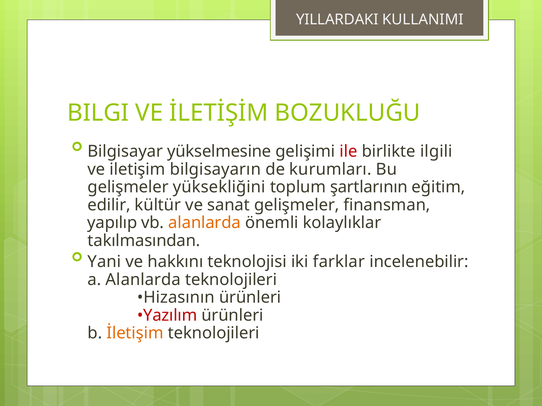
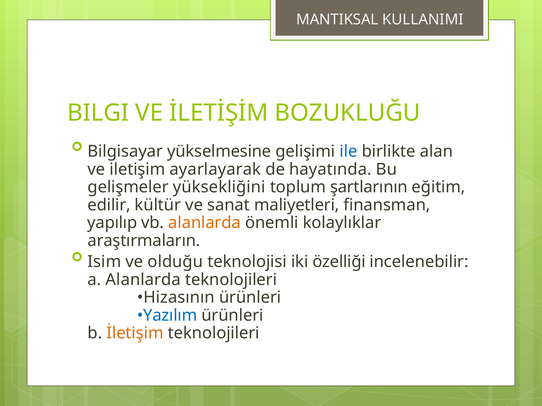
YILLARDAKI: YILLARDAKI -> MANTIKSAL (337, 20)
ile colour: red -> blue (349, 152)
ilgili: ilgili -> alan (436, 152)
bilgisayarın: bilgisayarın -> ayarlayarak (215, 169)
kurumları: kurumları -> hayatında (330, 169)
sanat gelişmeler: gelişmeler -> maliyetleri (297, 205)
takılmasından: takılmasından -> araştırmaların (144, 241)
Yani: Yani -> Isim (104, 262)
hakkını: hakkını -> olduğu (175, 262)
farklar: farklar -> özelliği (339, 262)
Yazılım colour: red -> blue (167, 316)
